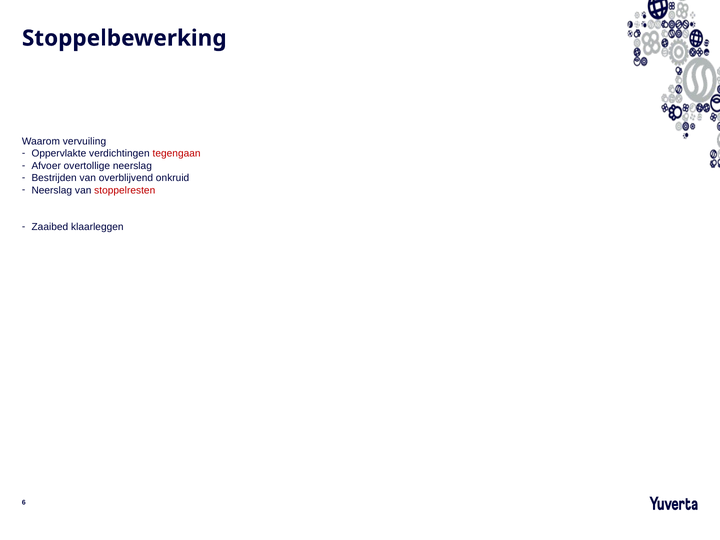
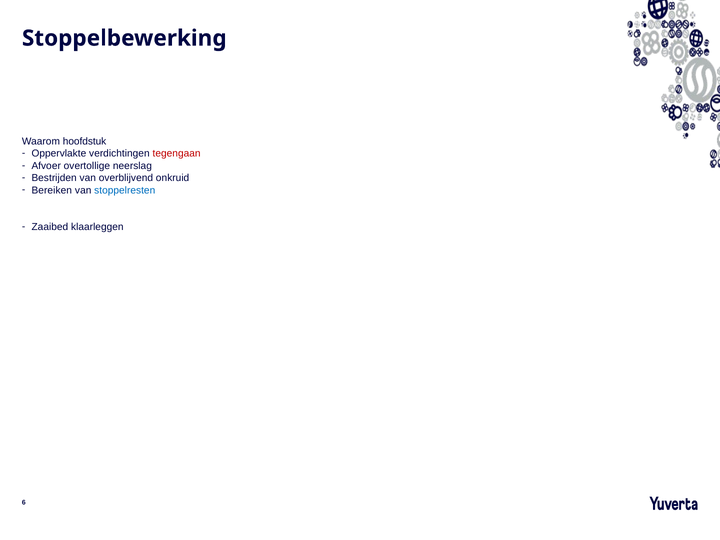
vervuiling: vervuiling -> hoofdstuk (85, 141)
Neerslag: Neerslag -> Bereiken (52, 190)
stoppelresten colour: red -> blue (125, 190)
